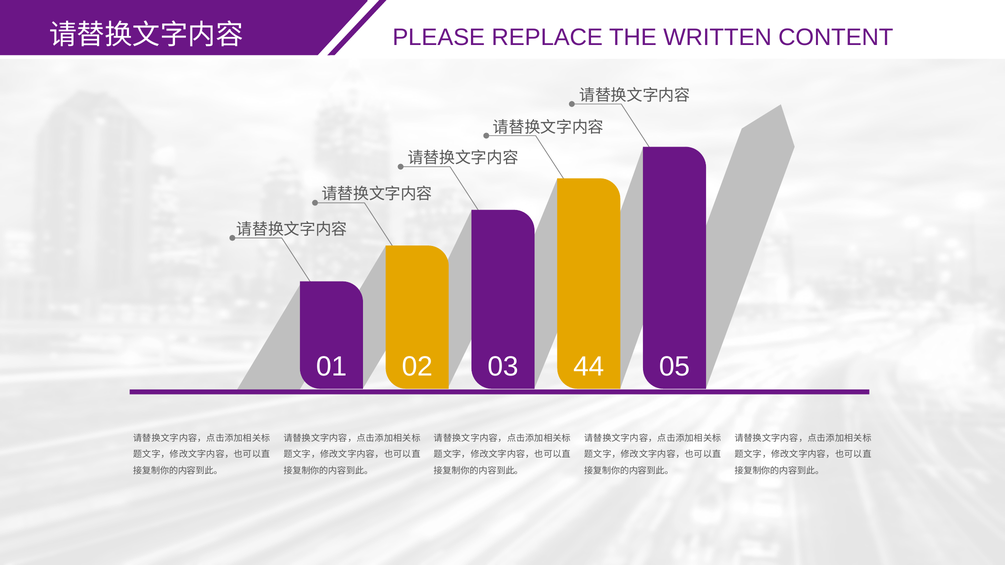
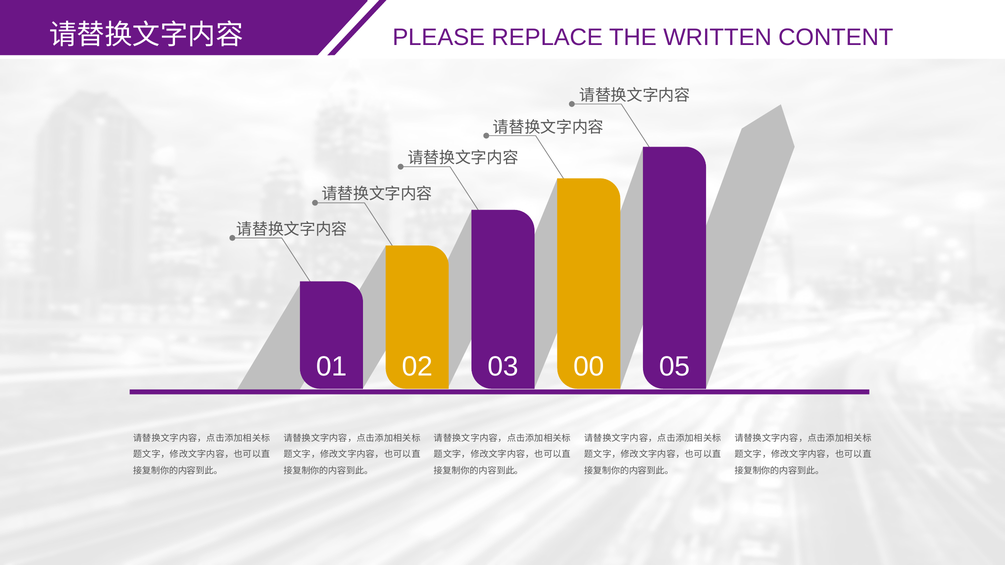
44: 44 -> 00 (589, 367)
